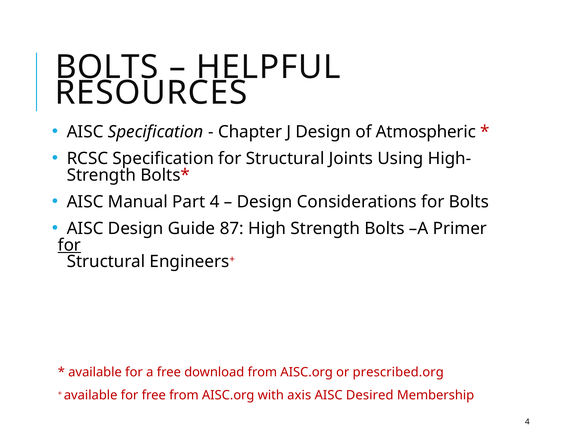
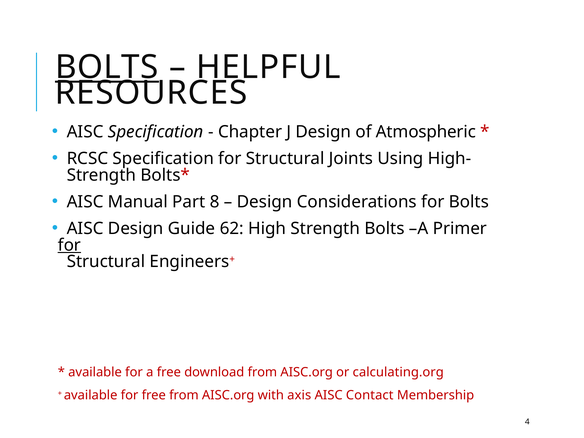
BOLTS underline: none -> present (107, 67)
Part 4: 4 -> 8 (215, 202)
87: 87 -> 62 (232, 229)
prescribed.org: prescribed.org -> calculating.org (398, 372)
Desired: Desired -> Contact (370, 395)
